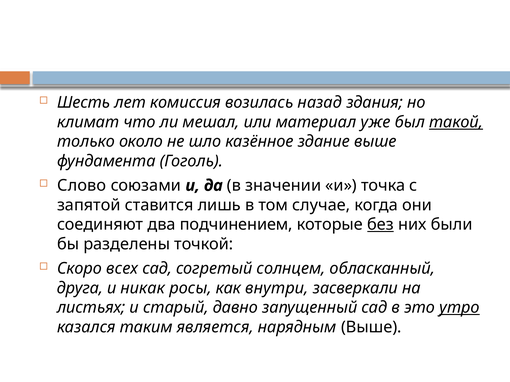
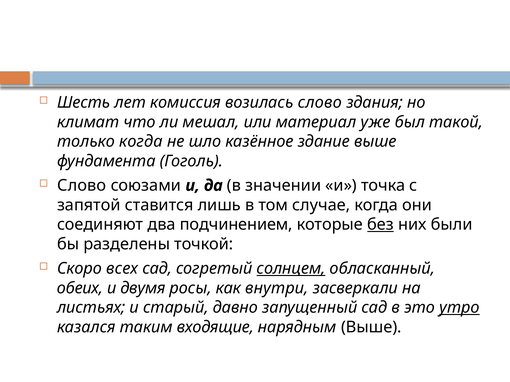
возилась назад: назад -> слово (320, 103)
такой underline: present -> none (456, 122)
только около: около -> когда (141, 142)
солнцем underline: none -> present (291, 269)
друга: друга -> обеих (80, 288)
никак: никак -> двумя (143, 288)
является: является -> входящие (215, 327)
